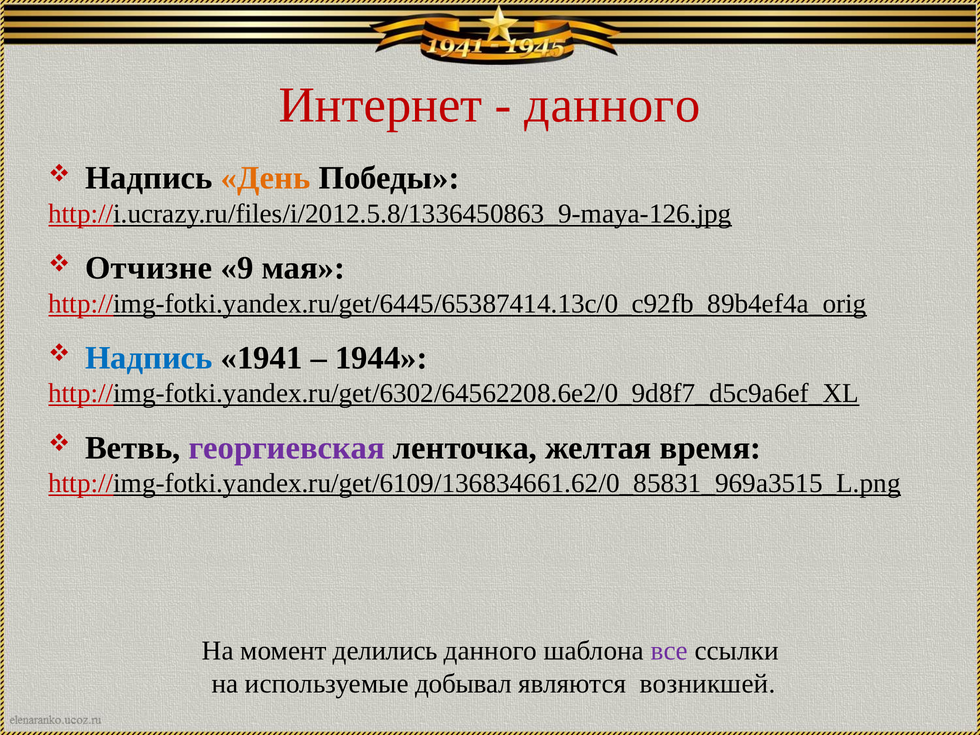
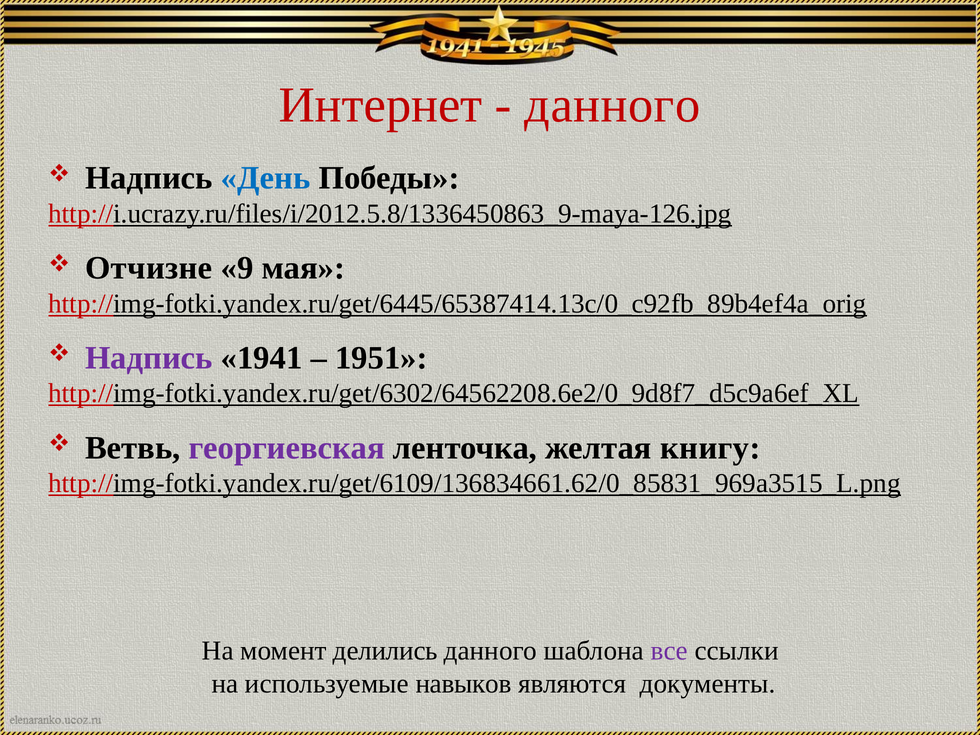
День colour: orange -> blue (266, 178)
Надпись colour: blue -> purple (149, 358)
1944: 1944 -> 1951 (381, 358)
время: время -> книгу (710, 448)
добывал: добывал -> навыков (464, 684)
возникшей: возникшей -> документы (708, 684)
